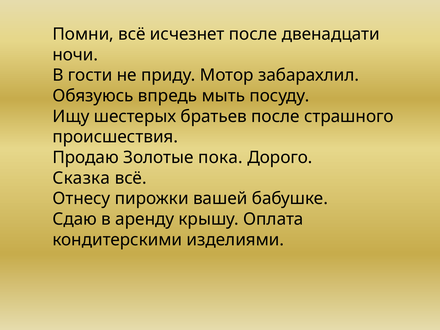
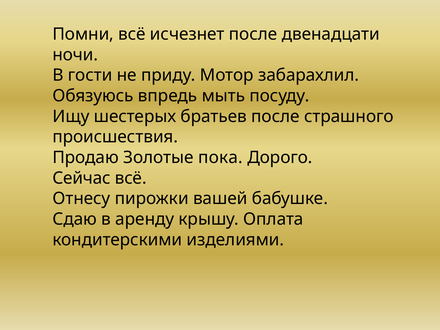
Сказка: Сказка -> Сейчас (81, 178)
